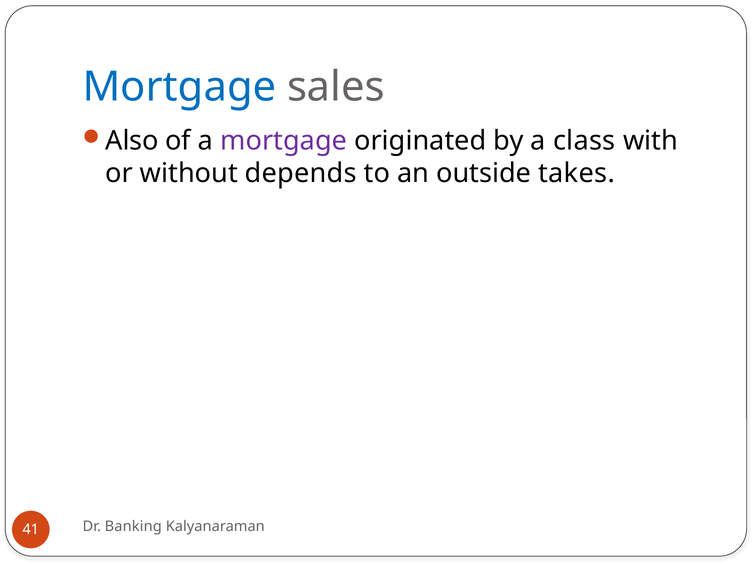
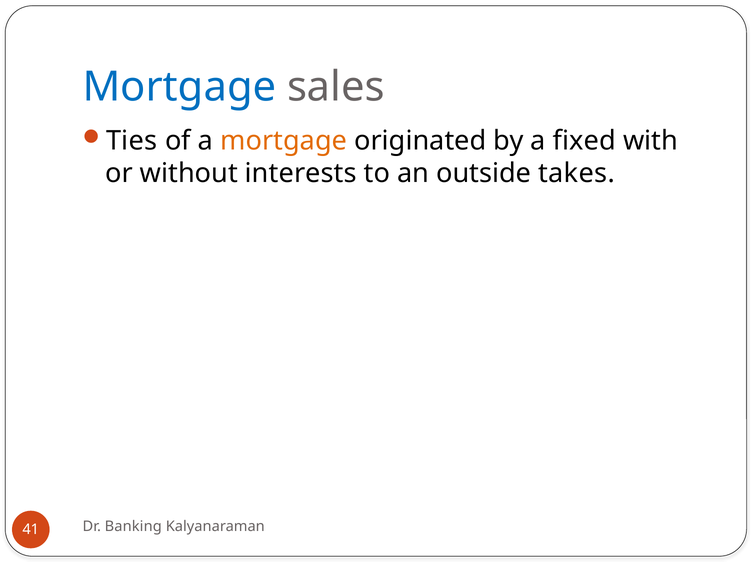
Also: Also -> Ties (132, 141)
mortgage colour: purple -> orange (284, 141)
class: class -> fixed (584, 141)
depends: depends -> interests (301, 174)
